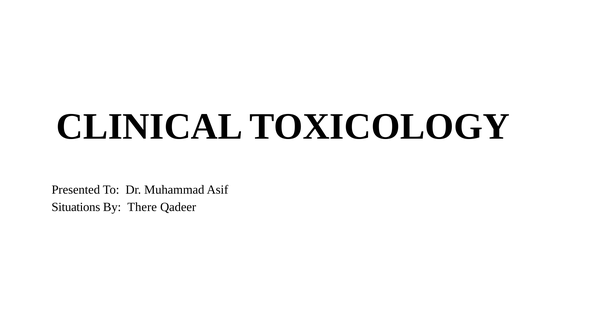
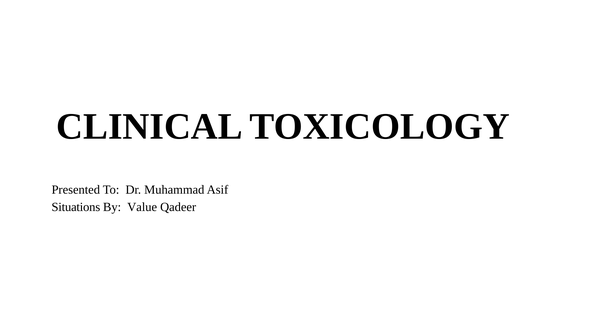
There: There -> Value (142, 207)
